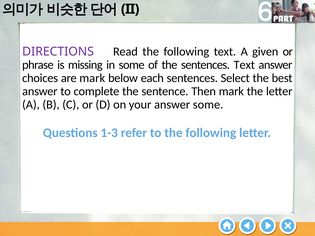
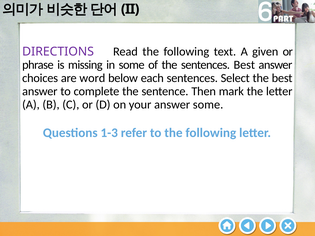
sentences Text: Text -> Best (244, 65)
are mark: mark -> word (92, 78)
